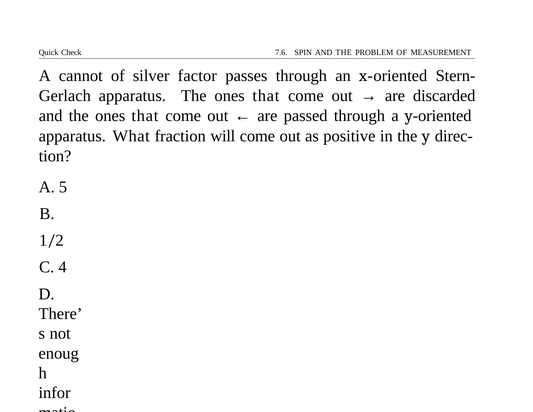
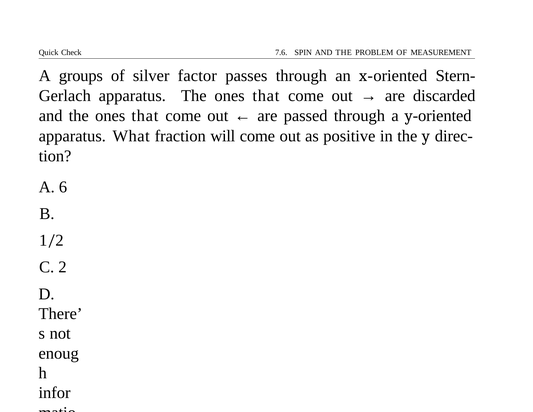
cannot: cannot -> groups (81, 76)
5: 5 -> 6 (63, 187)
4: 4 -> 2 (63, 267)
